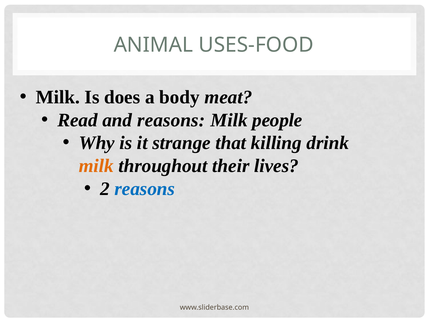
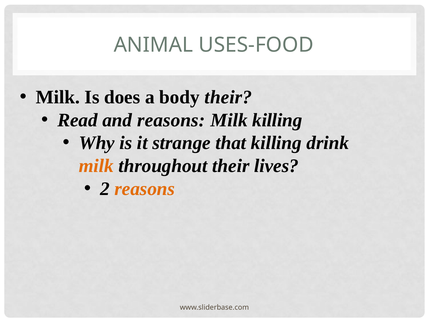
body meat: meat -> their (228, 97)
Milk people: people -> killing (277, 120)
reasons colour: blue -> orange (145, 189)
